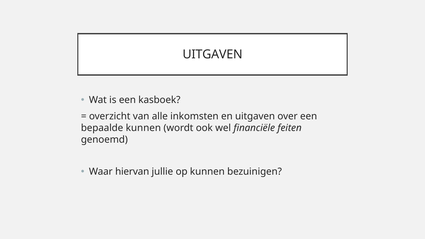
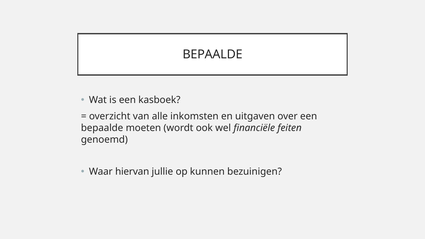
UITGAVEN: UITGAVEN -> BEPAALDE (213, 54)
bepaalde kunnen: kunnen -> moeten (143, 128)
